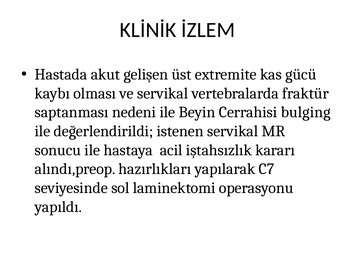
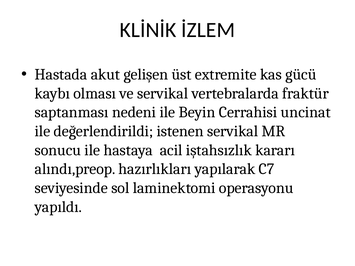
bulging: bulging -> uncinat (306, 112)
